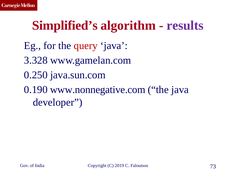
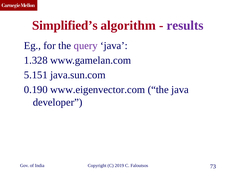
query colour: red -> purple (86, 46)
3.328: 3.328 -> 1.328 (36, 60)
0.250: 0.250 -> 5.151 (36, 75)
www.nonnegative.com: www.nonnegative.com -> www.eigenvector.com (98, 90)
